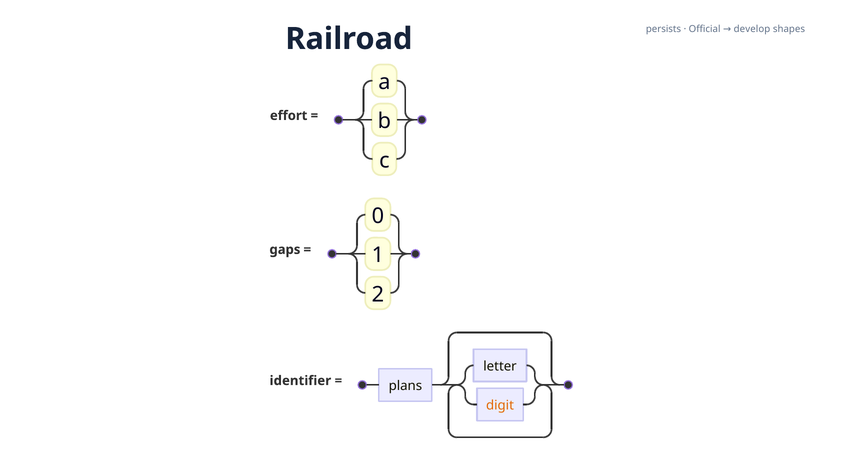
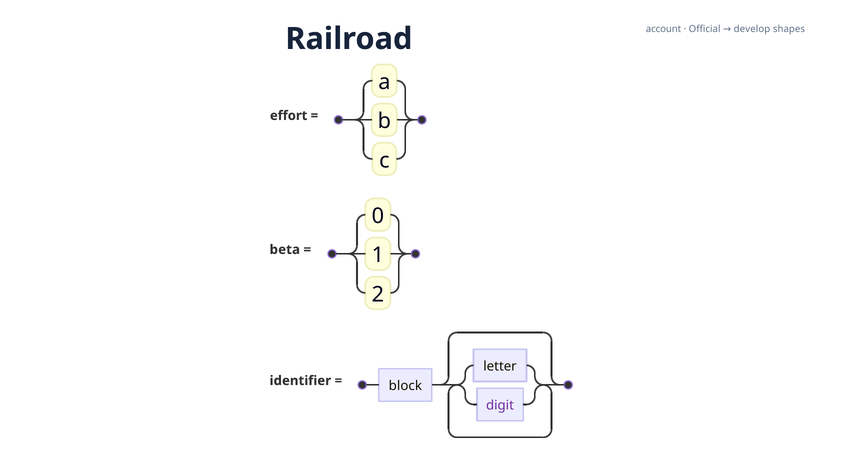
persists: persists -> account (664, 29)
gaps: gaps -> beta (285, 250)
plans: plans -> block (405, 386)
digit colour: orange -> purple (500, 406)
